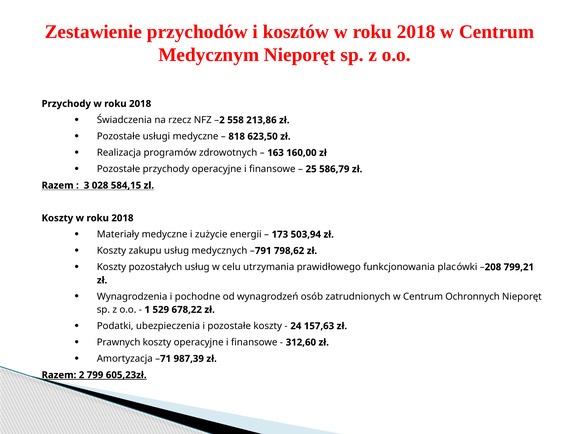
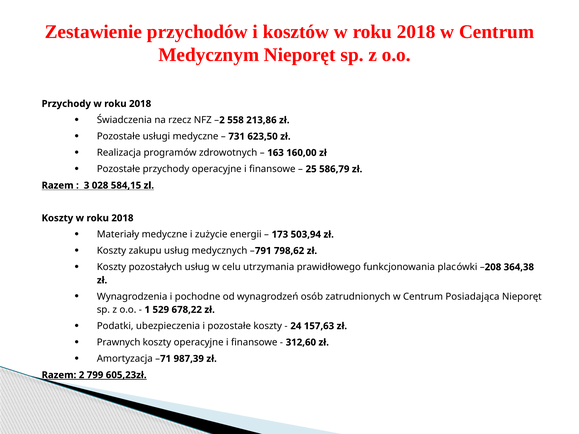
818: 818 -> 731 (237, 136)
799,21: 799,21 -> 364,38 (519, 267)
Ochronnych: Ochronnych -> Posiadająca (472, 297)
